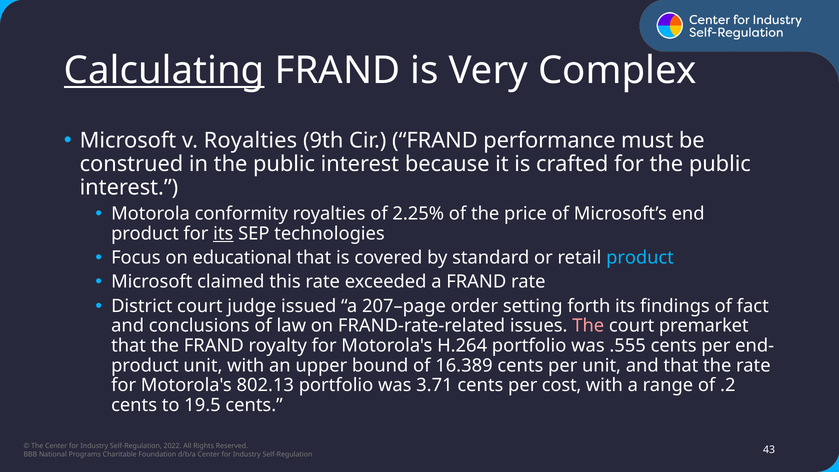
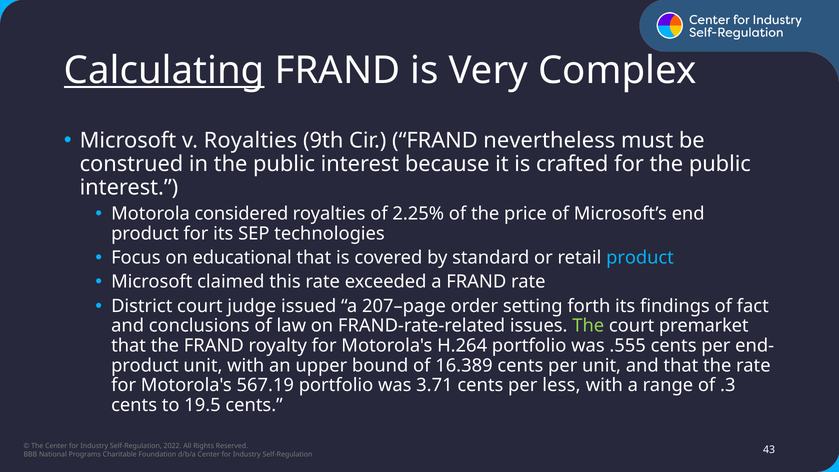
performance: performance -> nevertheless (549, 140)
conformity: conformity -> considered (241, 214)
its underline: present -> none (223, 234)
The colour: pink -> light green (588, 326)
802.13: 802.13 -> 567.19 (265, 385)
cost: cost -> less (561, 385)
.2: .2 -> .3 (728, 385)
